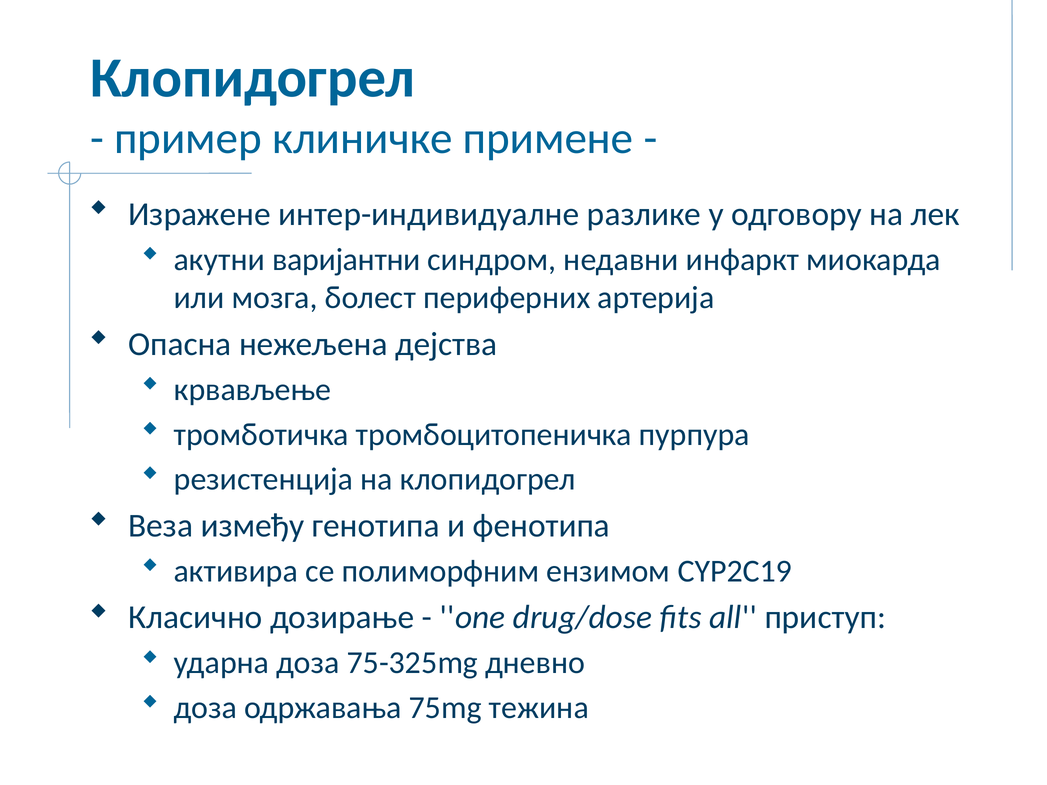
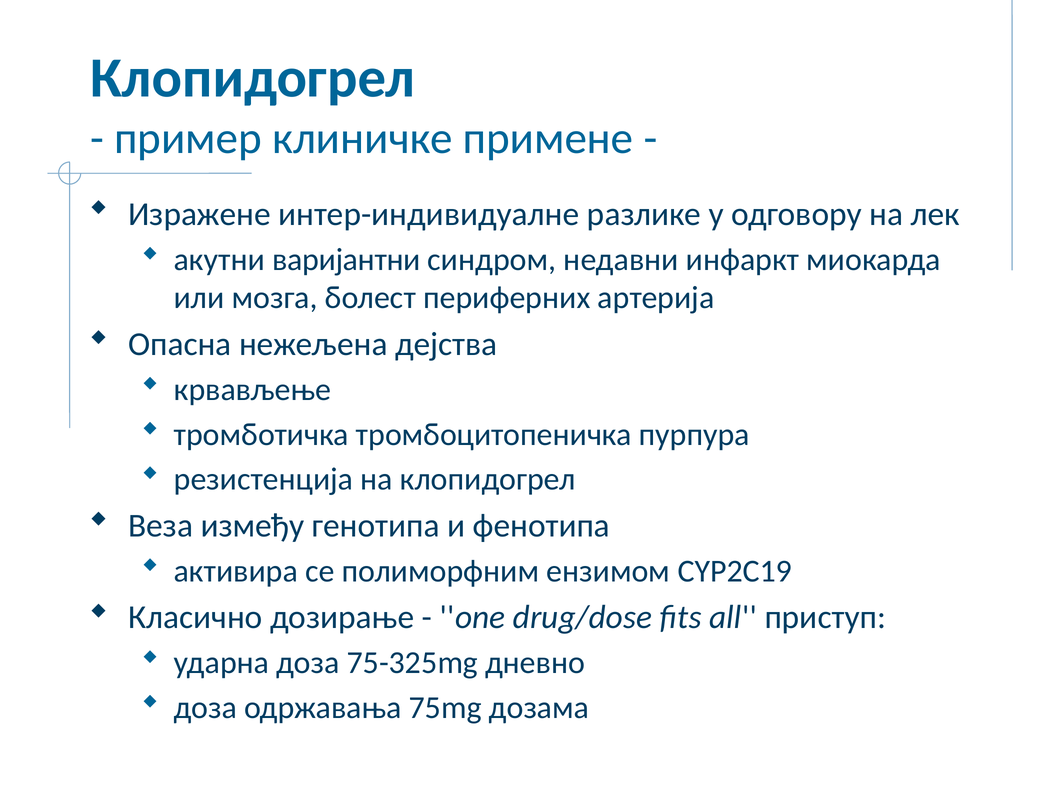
тежина: тежина -> дозама (539, 708)
